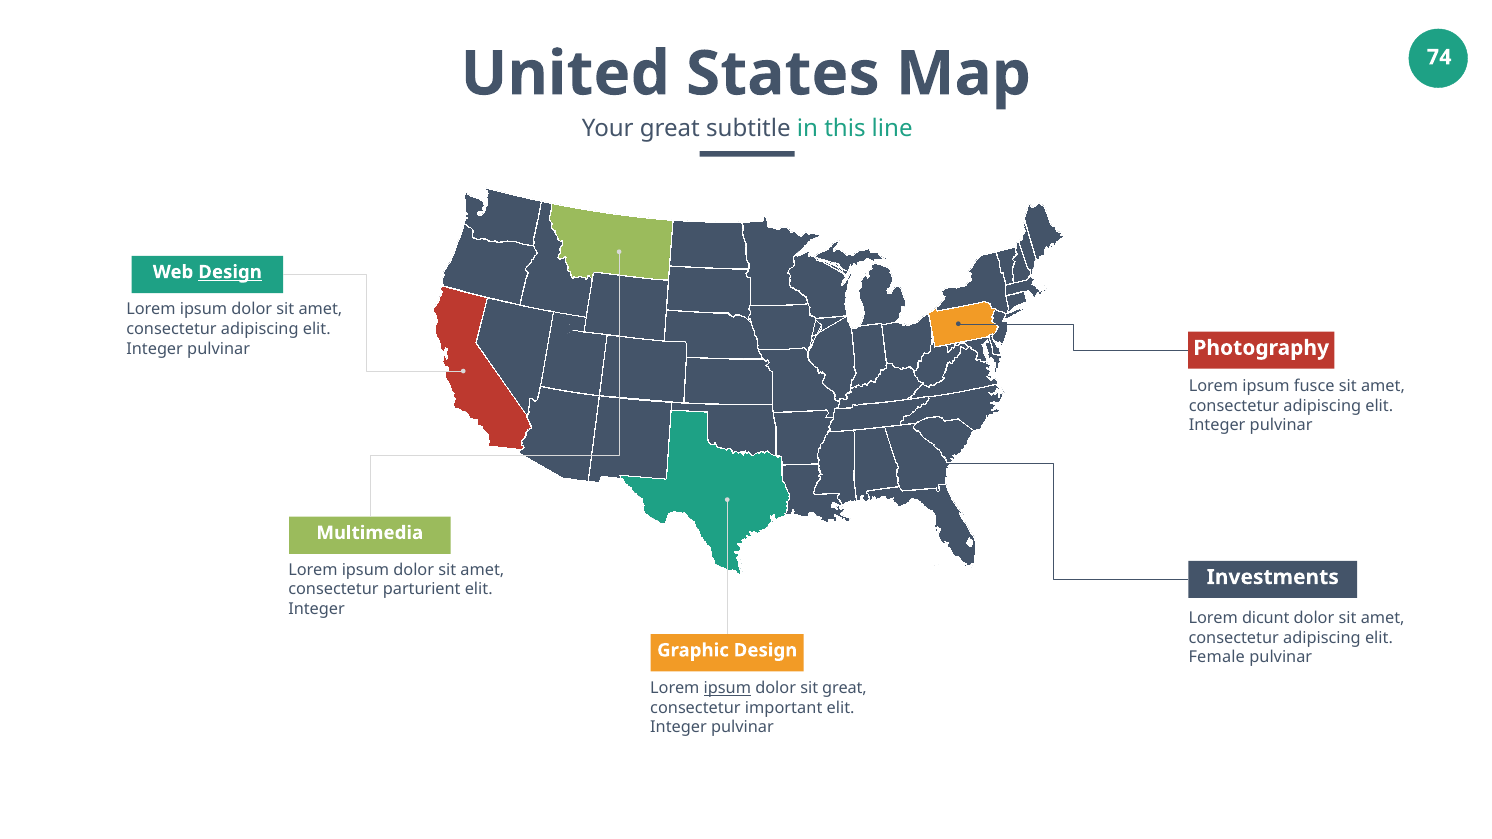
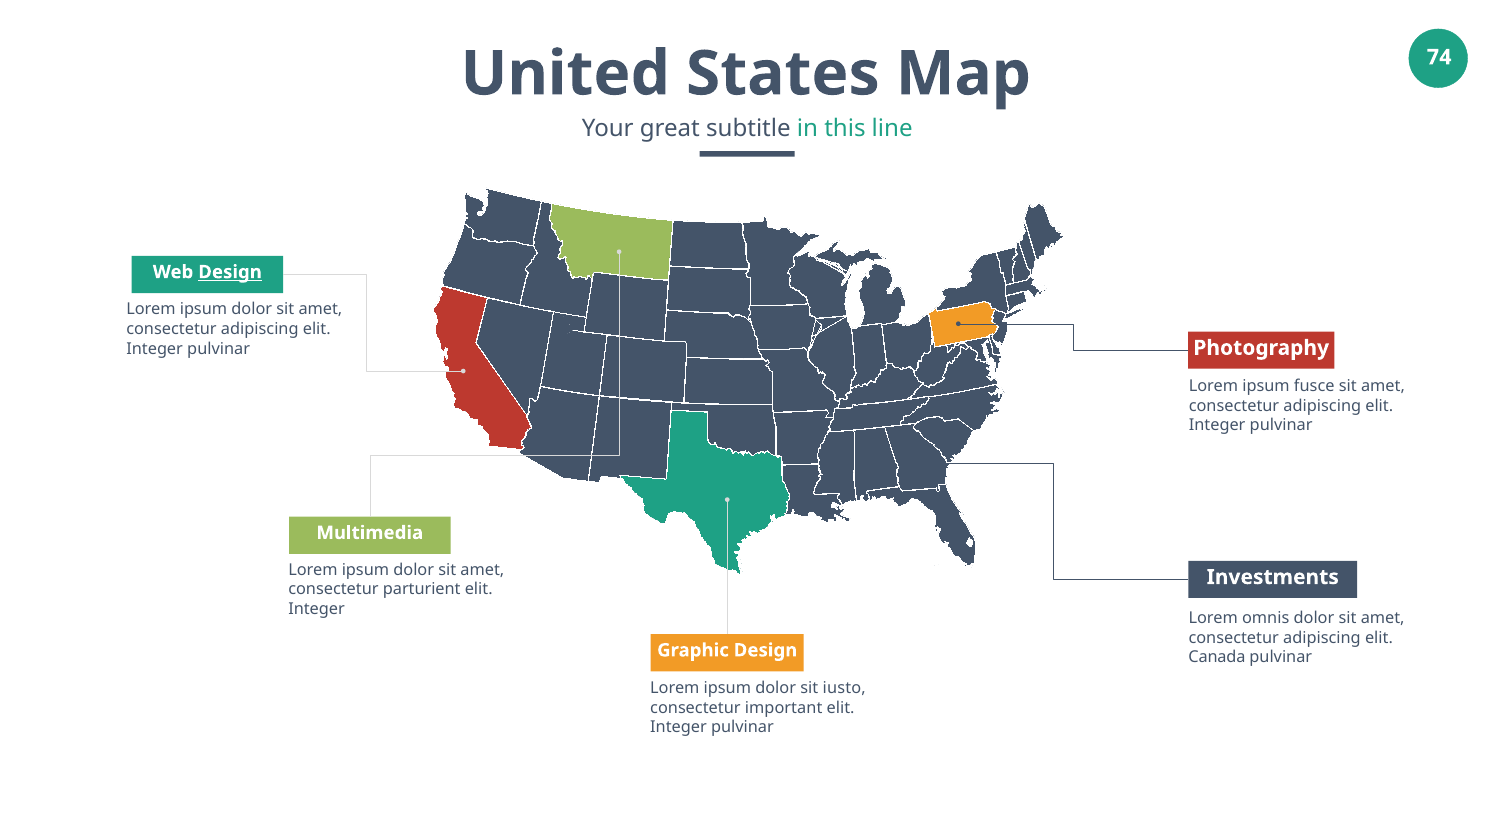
dicunt: dicunt -> omnis (1266, 619)
Female: Female -> Canada (1217, 658)
ipsum underline: present -> none (727, 688)
sit great: great -> iusto (844, 688)
